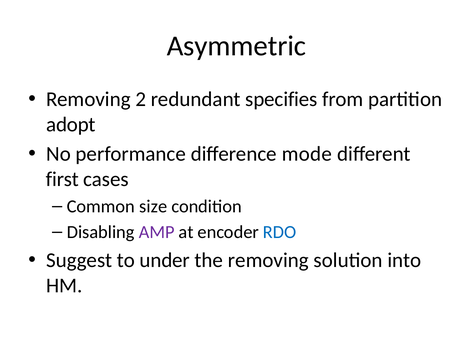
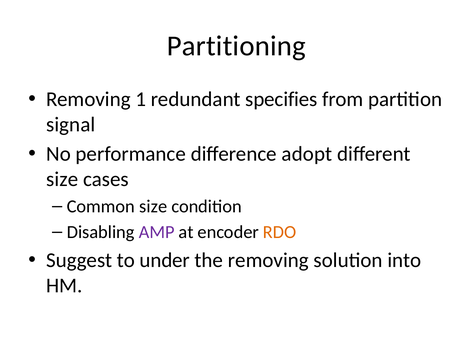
Asymmetric: Asymmetric -> Partitioning (236, 46)
2: 2 -> 1 (141, 99)
adopt: adopt -> signal (71, 124)
mode: mode -> adopt (307, 154)
first: first -> size (62, 179)
RDO colour: blue -> orange (280, 232)
